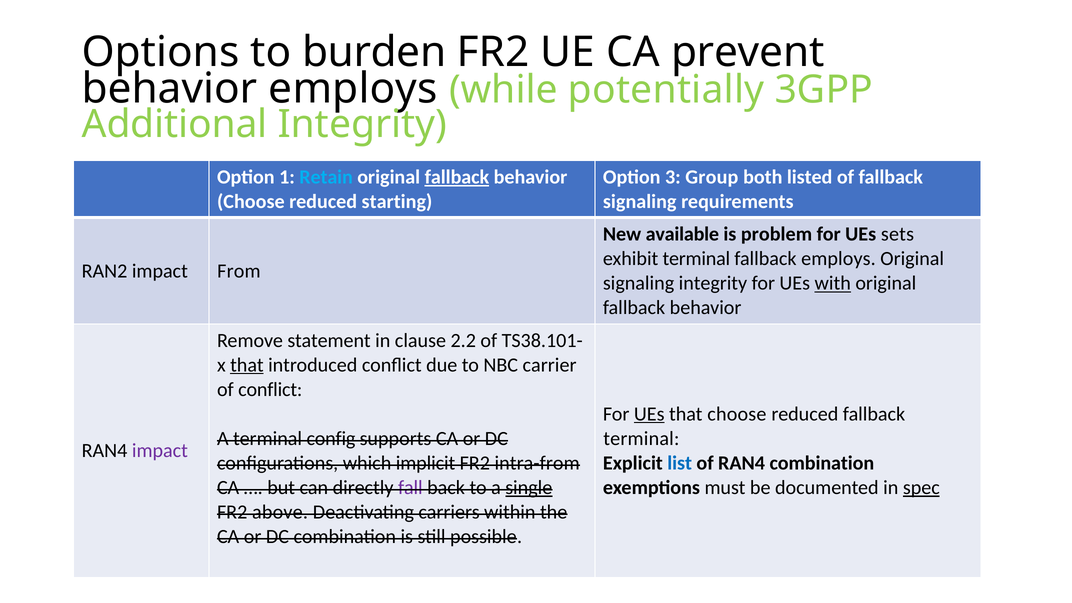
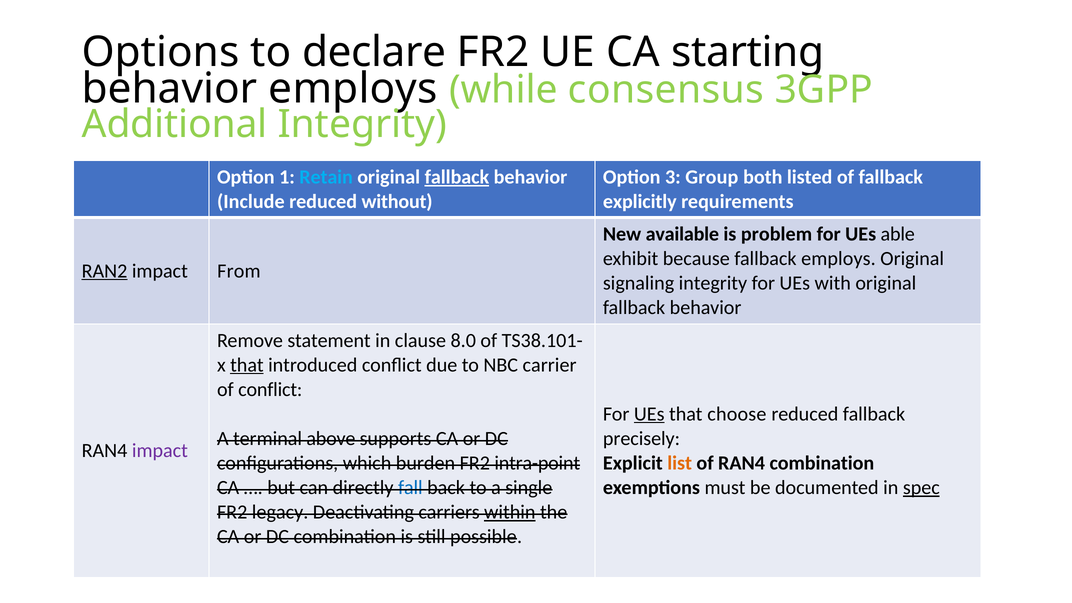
burden: burden -> declare (374, 52)
prevent: prevent -> starting (748, 52)
potentially: potentially -> consensus (666, 90)
Choose: Choose -> Include (251, 202)
starting: starting -> without (397, 202)
signaling: signaling -> explicitly (640, 202)
sets: sets -> able (898, 234)
exhibit terminal: terminal -> because (696, 259)
RAN2 underline: none -> present (105, 271)
with underline: present -> none (833, 283)
2.2: 2.2 -> 8.0 (463, 340)
config: config -> above (331, 439)
terminal: terminal -> precisely (641, 439)
implicit: implicit -> burden (425, 463)
intra-from: intra-from -> intra-point (537, 463)
list colour: blue -> orange (680, 463)
fall colour: purple -> blue (410, 488)
single underline: present -> none (529, 488)
above: above -> legacy (280, 512)
within underline: none -> present (510, 512)
